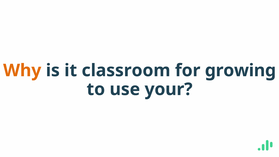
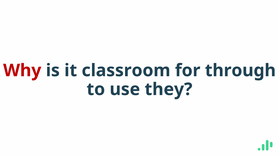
Why colour: orange -> red (22, 70)
growing: growing -> through (240, 70)
your: your -> they (168, 89)
